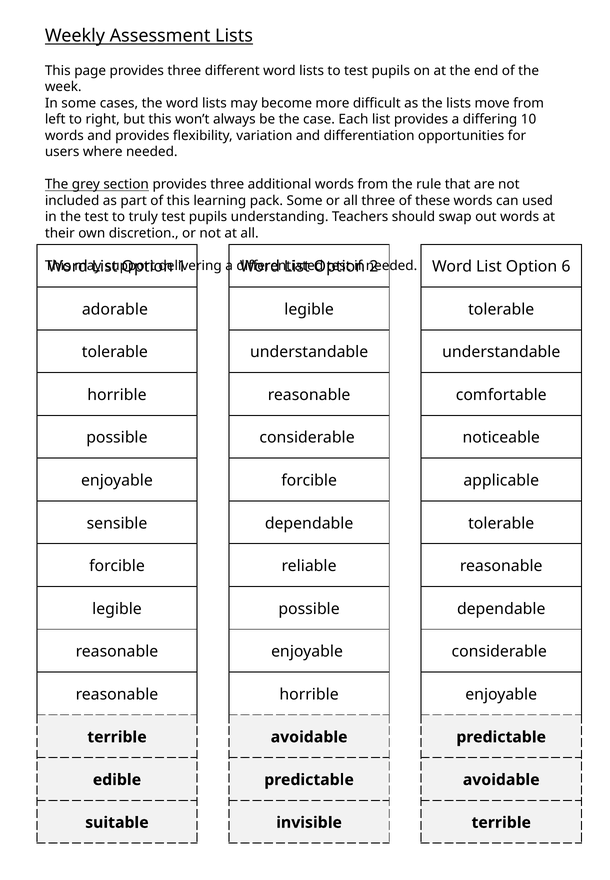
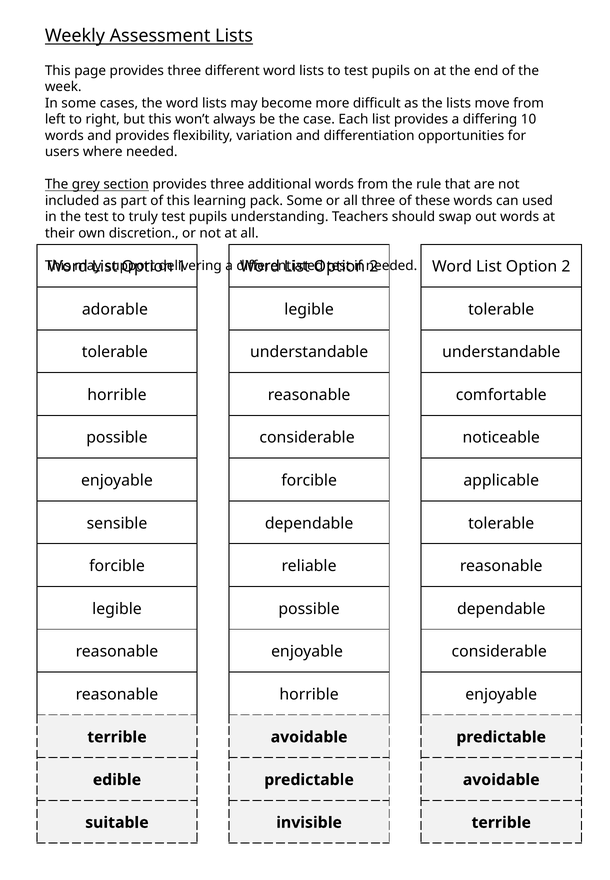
6: 6 -> 2 (566, 267)
